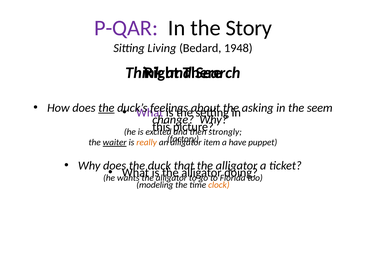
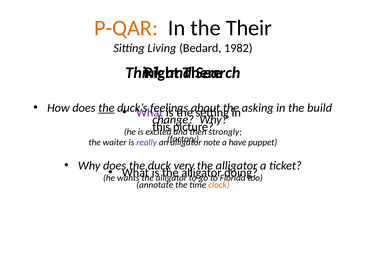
P-QAR colour: purple -> orange (126, 28)
Story: Story -> Their (249, 28)
1948: 1948 -> 1982 (238, 48)
seem: seem -> build (320, 108)
waiter underline: present -> none (115, 143)
really colour: orange -> purple (147, 143)
item: item -> note (212, 143)
that: that -> very (184, 166)
modeling: modeling -> annotate (155, 185)
